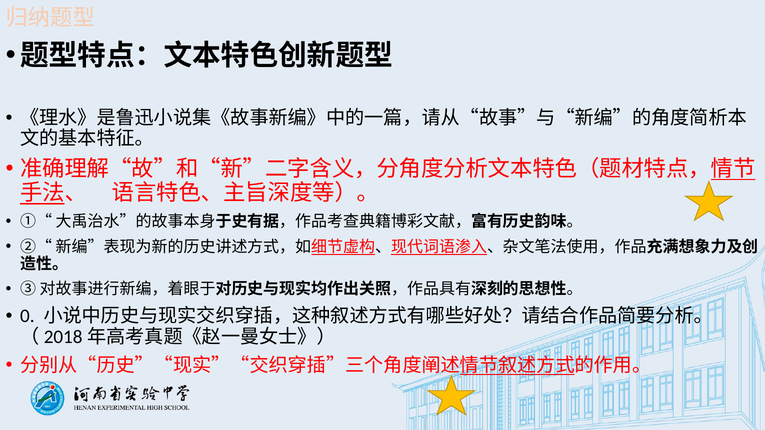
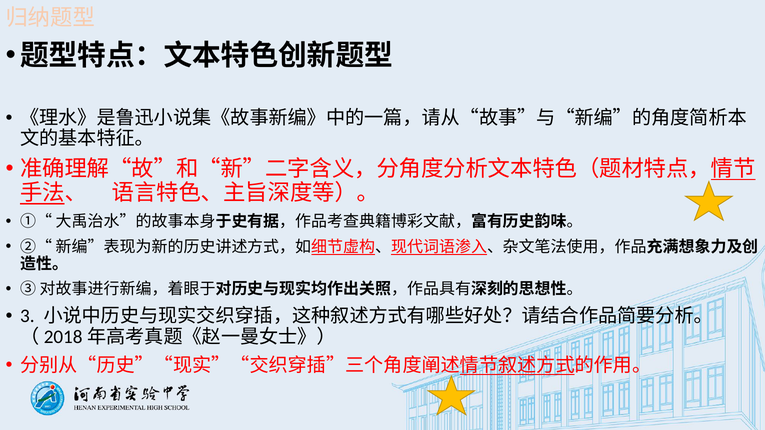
0: 0 -> 3 (27, 316)
